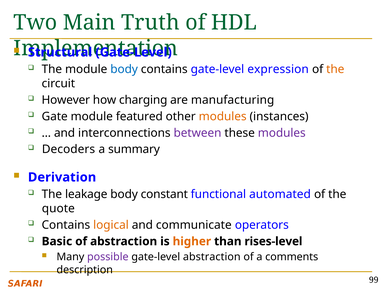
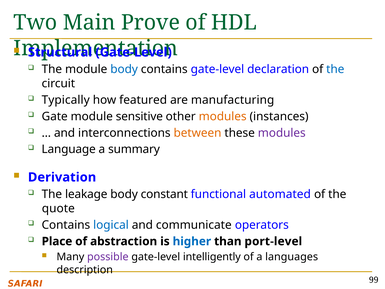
Truth: Truth -> Prove (150, 23)
expression: expression -> declaration (278, 69)
the colour: orange -> blue (335, 69)
However: However -> Typically (66, 100)
charging: charging -> featured (143, 100)
featured: featured -> sensitive (139, 116)
between colour: purple -> orange (197, 133)
Decoders: Decoders -> Language (69, 149)
logical colour: orange -> blue (111, 225)
Basic: Basic -> Place (57, 241)
higher colour: orange -> blue (192, 241)
rises-level: rises-level -> port-level (273, 241)
gate-level abstraction: abstraction -> intelligently (212, 257)
comments: comments -> languages (292, 257)
